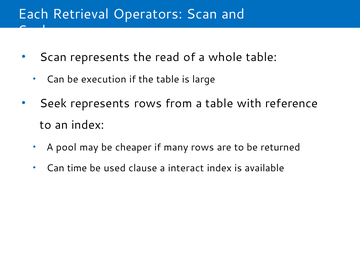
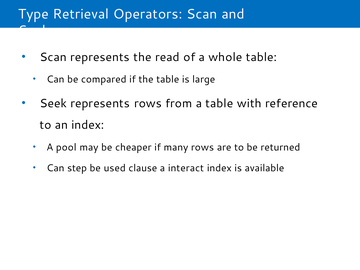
Each: Each -> Type (33, 14)
execution: execution -> compared (104, 79)
time: time -> step (77, 168)
